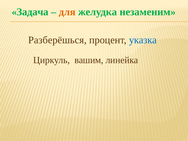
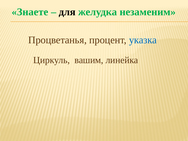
Задача: Задача -> Знаете (30, 12)
для colour: orange -> black (67, 12)
Разберёшься: Разберёшься -> Процветанья (57, 40)
